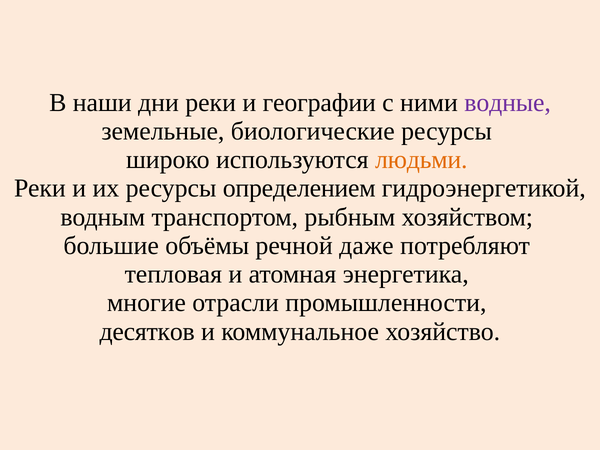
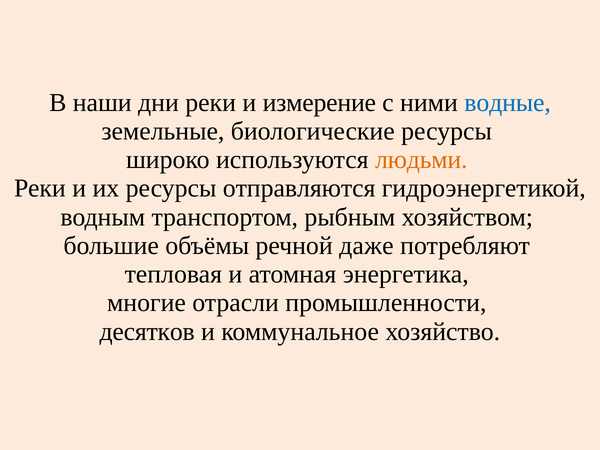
географии: географии -> измерение (319, 103)
водные colour: purple -> blue (508, 103)
определением: определением -> отправляются (299, 188)
